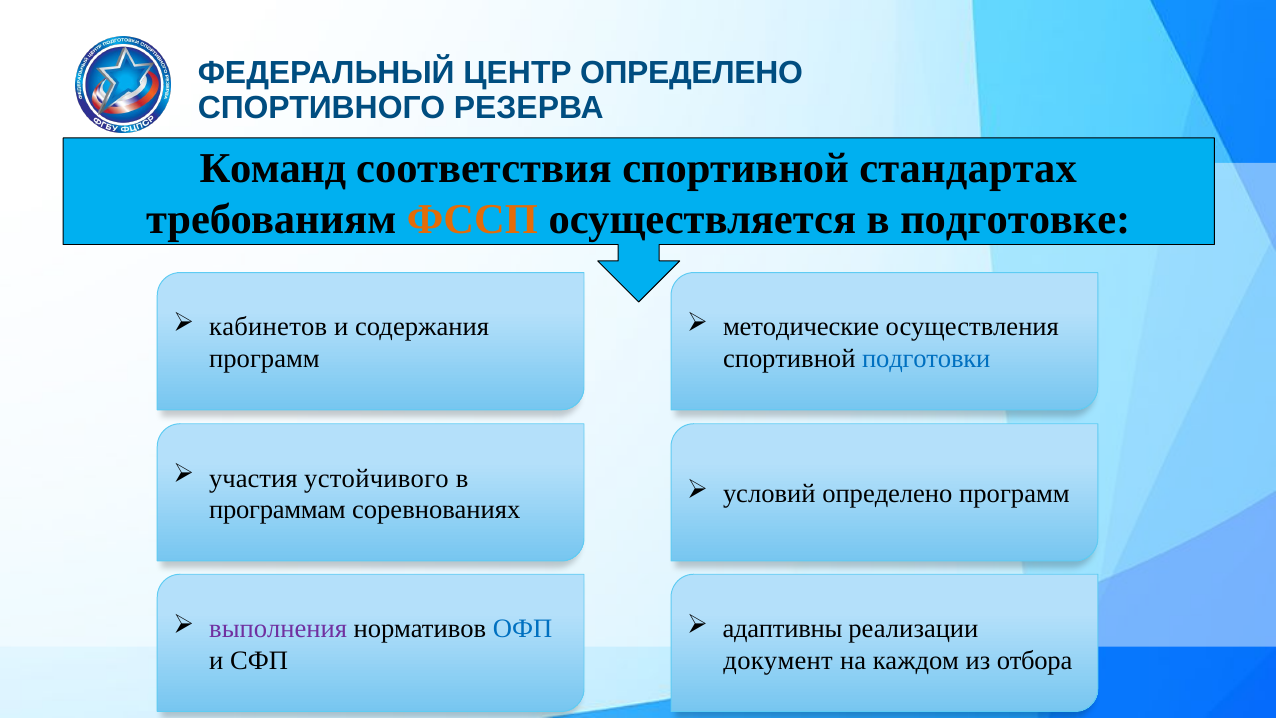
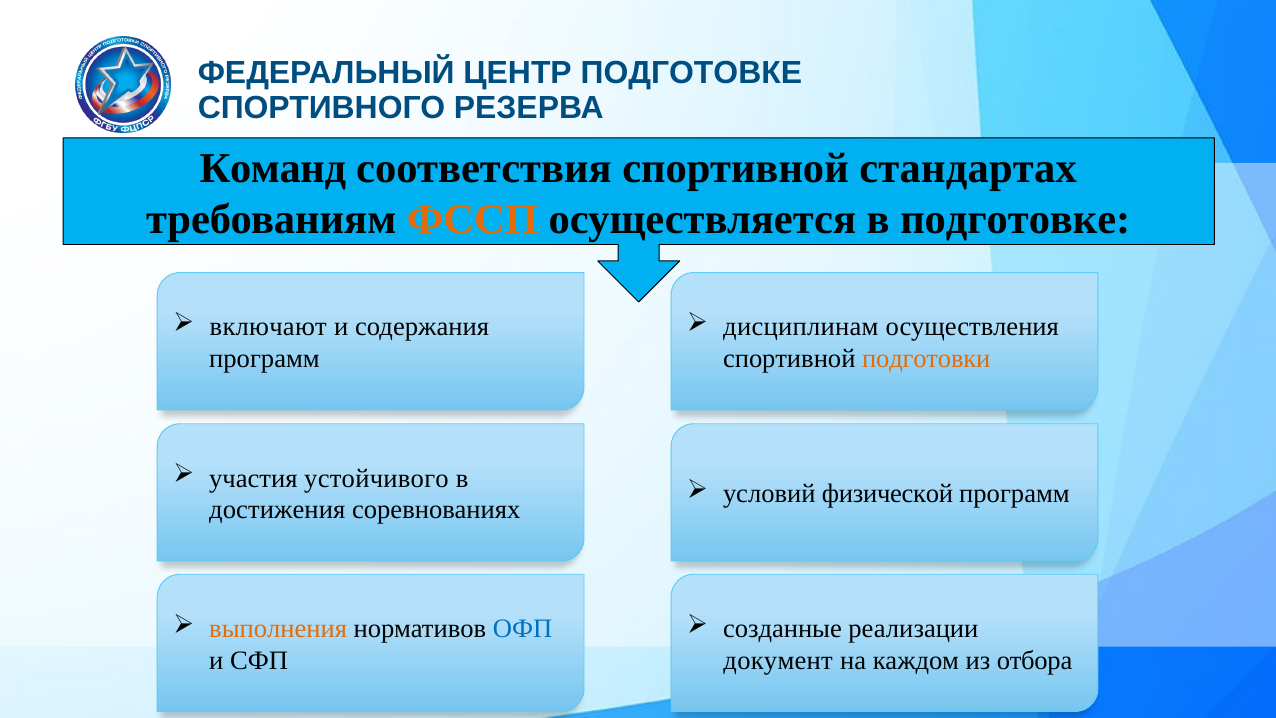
ОПРЕДЕЛЕНО: ОПРЕДЕЛЕНО -> ПОДГОТОВКЕ (691, 73)
кабинетов: кабинетов -> включают (268, 327)
методические: методические -> дисциплинам (801, 327)
подготовки colour: blue -> orange (926, 359)
условий определено: определено -> физической (887, 494)
программам: программам -> достижения (277, 510)
выполнения colour: purple -> orange (278, 629)
адаптивны: адаптивны -> созданные (782, 629)
